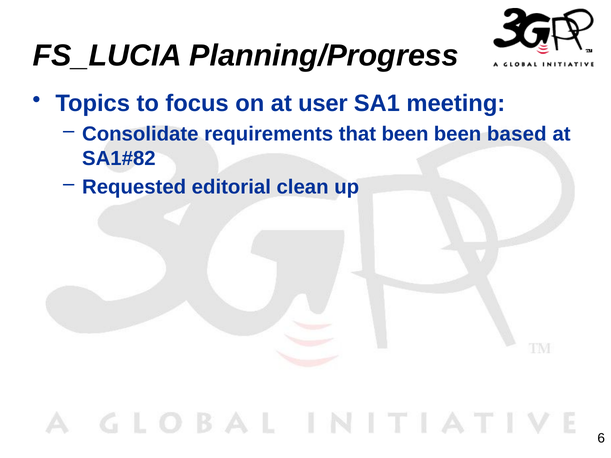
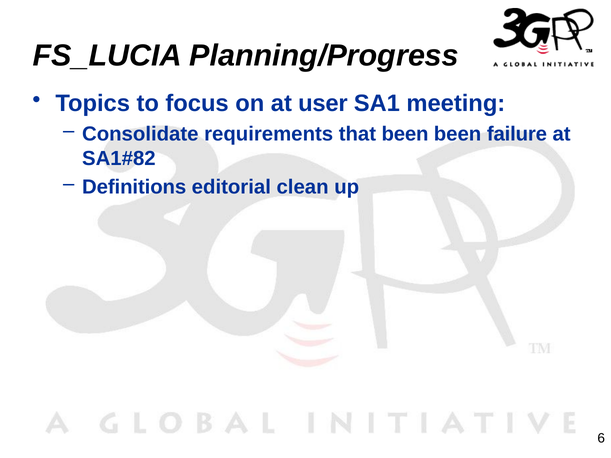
based: based -> failure (517, 134)
Requested: Requested -> Definitions (134, 187)
